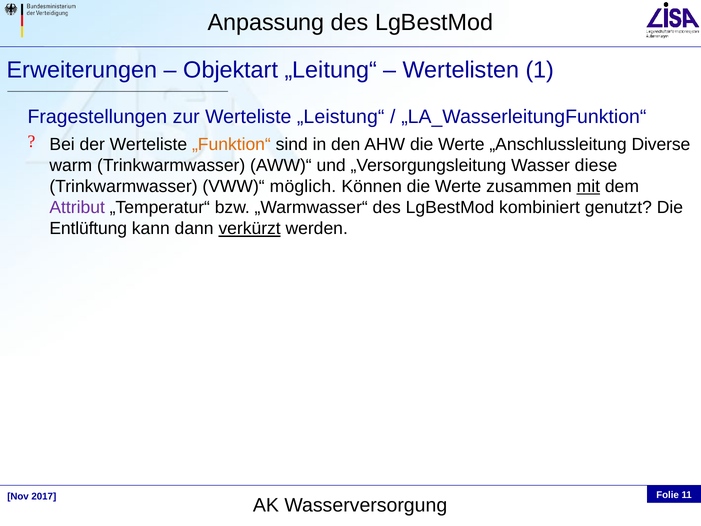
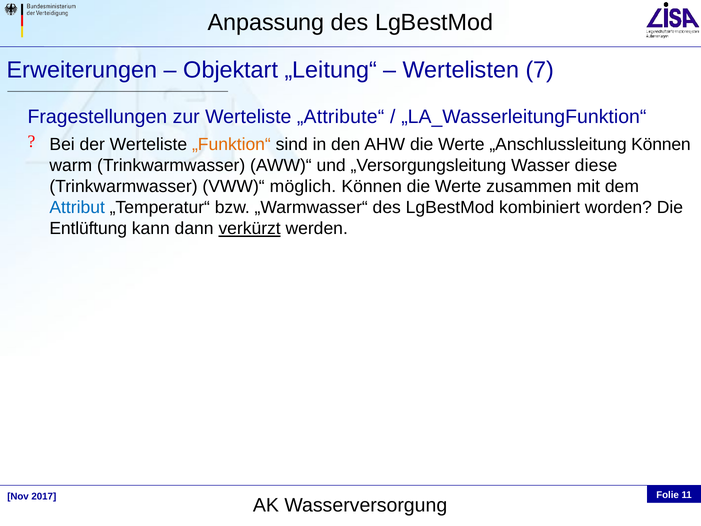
1: 1 -> 7 (540, 70)
„Leistung“: „Leistung“ -> „Attribute“ (341, 117)
„Anschlussleitung Diverse: Diverse -> Können (661, 144)
mit underline: present -> none (588, 187)
Attribut colour: purple -> blue (77, 208)
genutzt: genutzt -> worden (618, 208)
